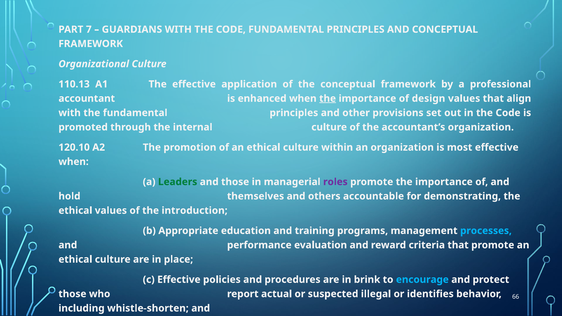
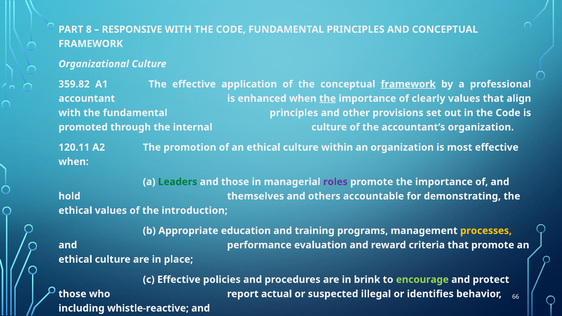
7: 7 -> 8 (89, 29)
GUARDIANS: GUARDIANS -> RESPONSIVE (132, 29)
110.13: 110.13 -> 359.82 (74, 84)
framework underline: none -> present (408, 84)
design: design -> clearly (428, 99)
120.10: 120.10 -> 120.11 (74, 147)
processes colour: light blue -> yellow (486, 231)
encourage colour: light blue -> light green (422, 280)
whistle-shorten: whistle-shorten -> whistle-reactive (148, 308)
